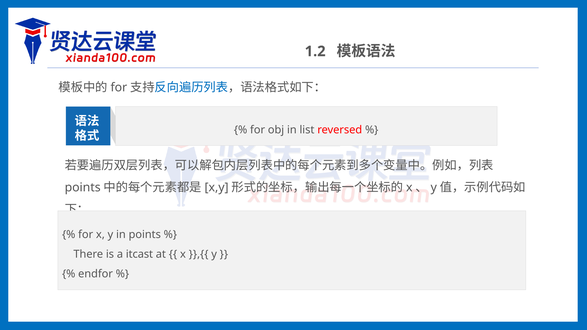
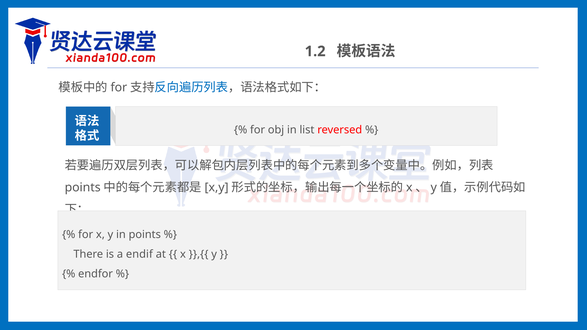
itcast: itcast -> endif (139, 254)
